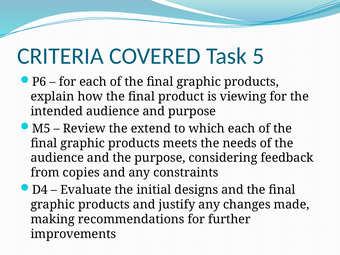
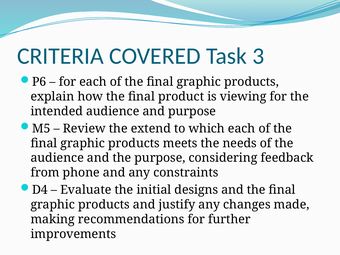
5: 5 -> 3 (258, 56)
copies: copies -> phone (81, 173)
